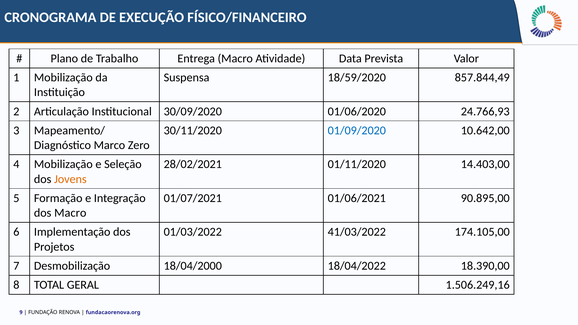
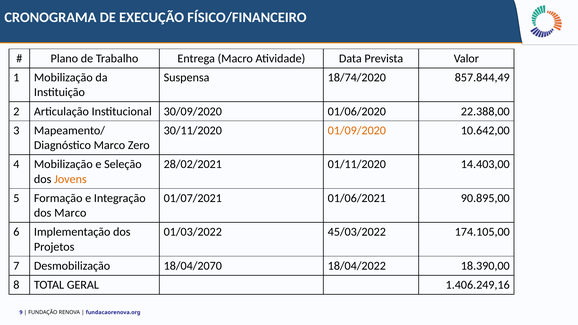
18/59/2020: 18/59/2020 -> 18/74/2020 (357, 78)
24.766,93: 24.766,93 -> 22.388,00 (485, 111)
01/09/2020 colour: blue -> orange (357, 131)
dos Macro: Macro -> Marco (70, 213)
41/03/2022: 41/03/2022 -> 45/03/2022 (357, 232)
18/04/2000: 18/04/2000 -> 18/04/2070 (193, 266)
1.506.249,16: 1.506.249,16 -> 1.406.249,16 (478, 285)
